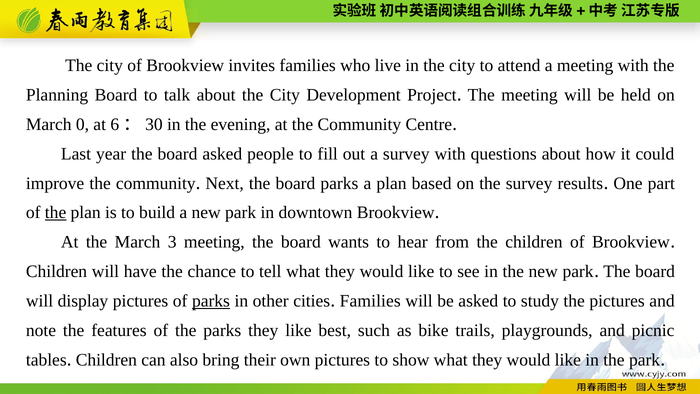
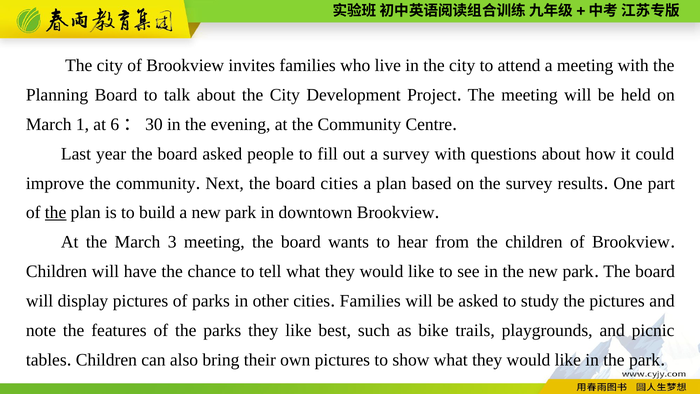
0: 0 -> 1 (82, 124)
board parks: parks -> cities (339, 183)
parks underline: present -> none (211, 301)
